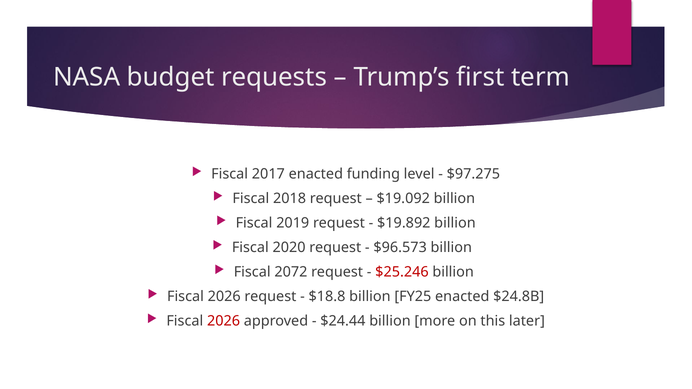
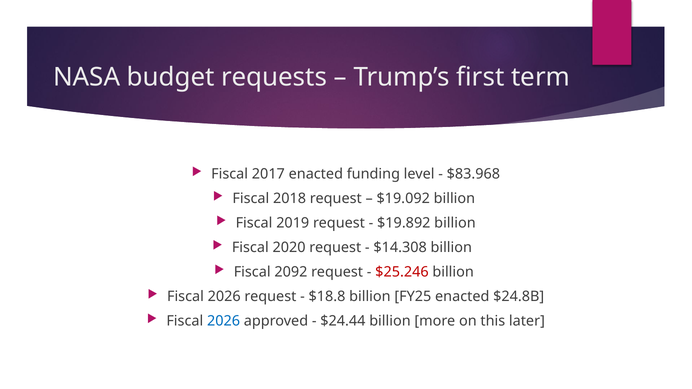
$97.275: $97.275 -> $83.968 (473, 174)
$96.573: $96.573 -> $14.308 (400, 248)
2072: 2072 -> 2092 (291, 272)
2026 colour: red -> blue (224, 321)
